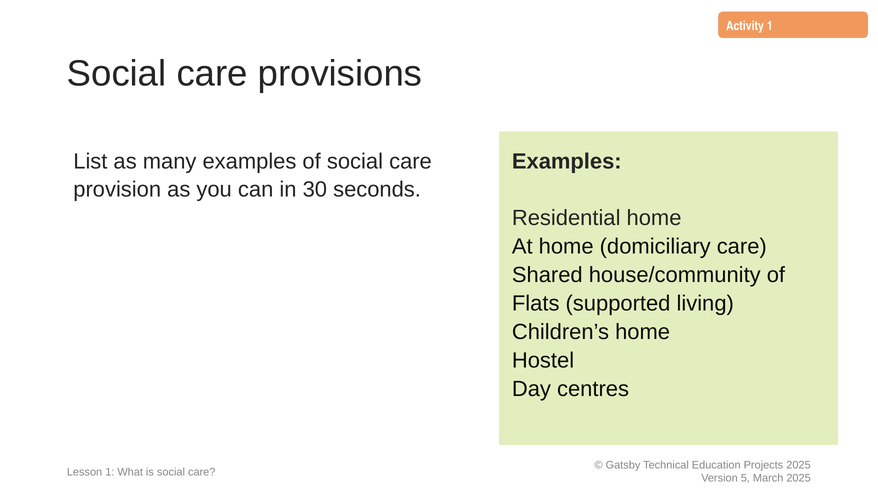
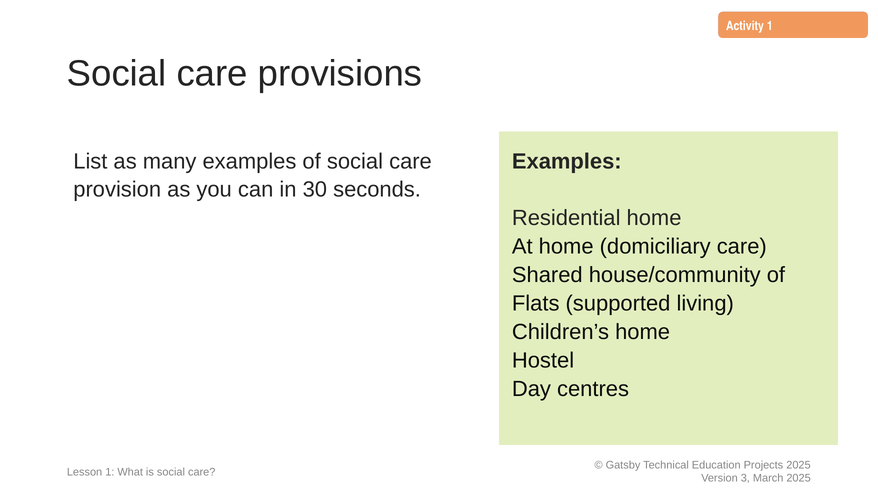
5: 5 -> 3 (745, 478)
